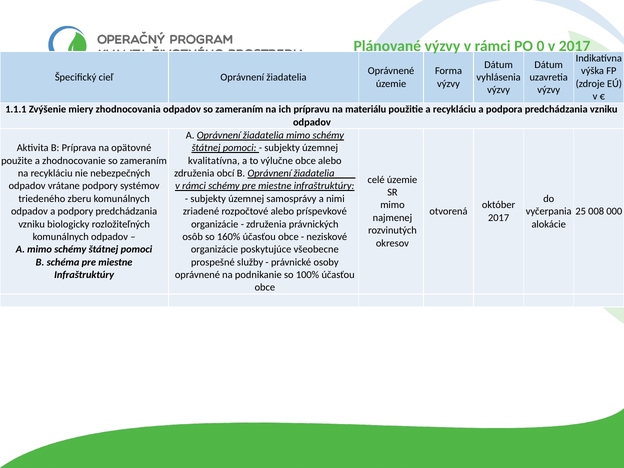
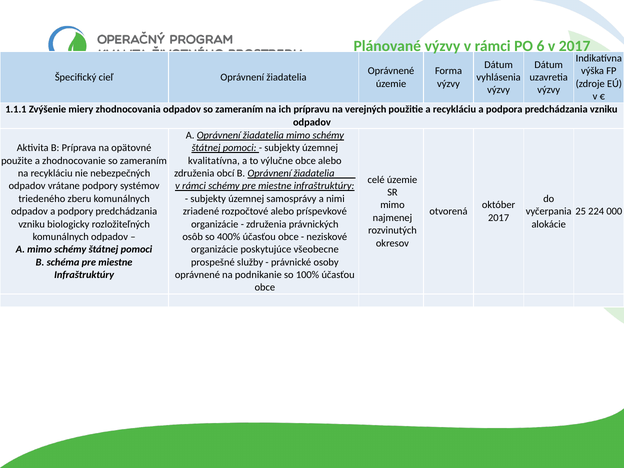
0: 0 -> 6 (540, 46)
materiálu: materiálu -> verejných (366, 109)
008: 008 -> 224 (596, 211)
160%: 160% -> 400% (229, 237)
